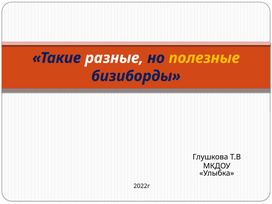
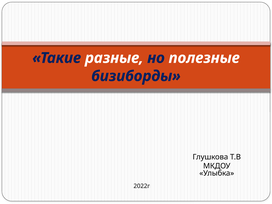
полезные colour: yellow -> white (204, 58)
